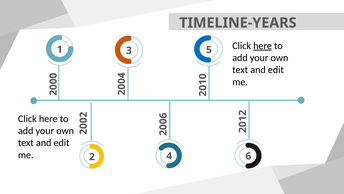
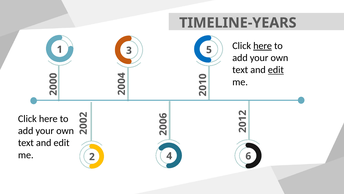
edit underline: none -> present (276, 70)
